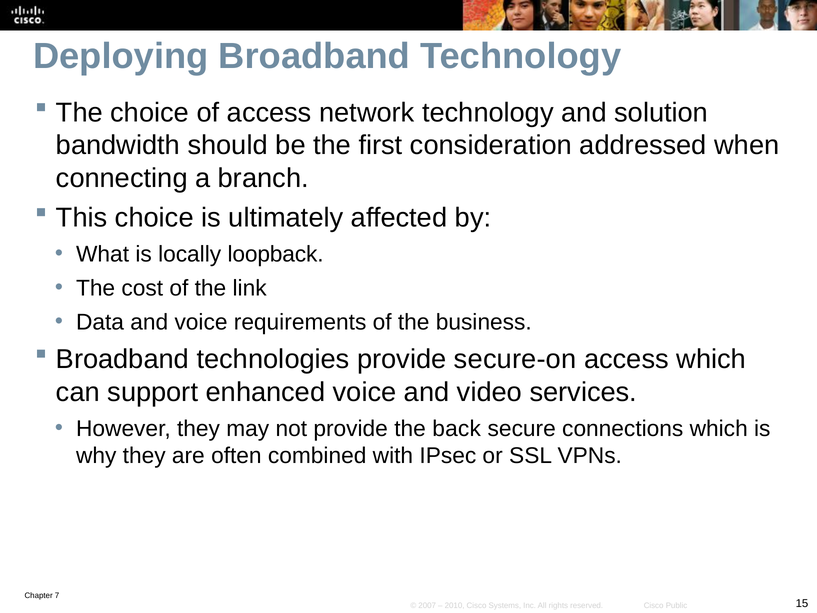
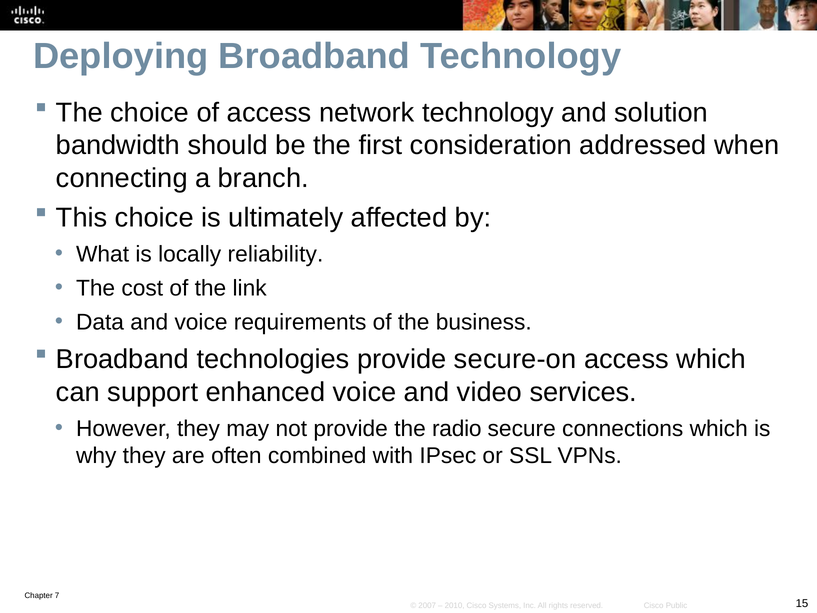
loopback: loopback -> reliability (275, 254)
back: back -> radio (457, 428)
